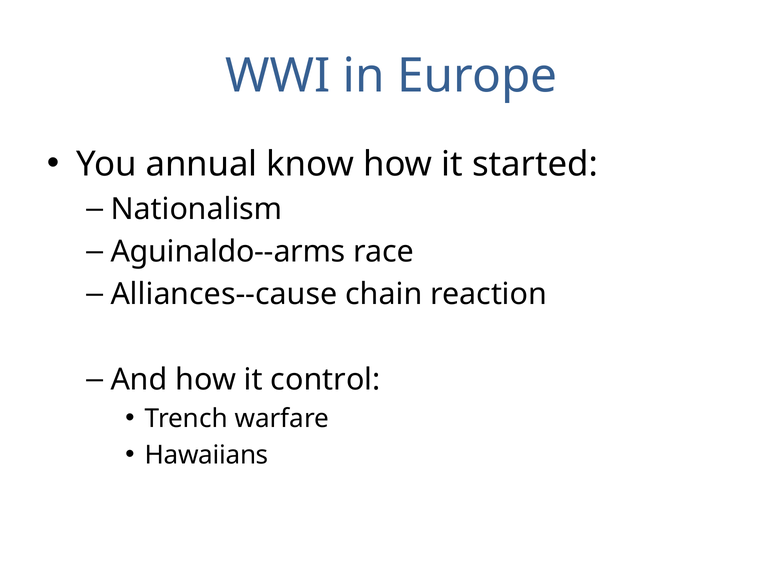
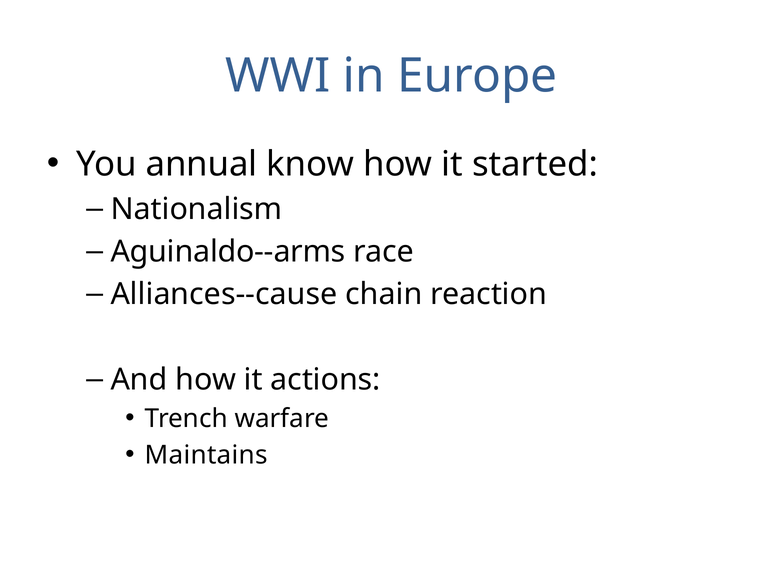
control: control -> actions (326, 380)
Hawaiians: Hawaiians -> Maintains (206, 455)
